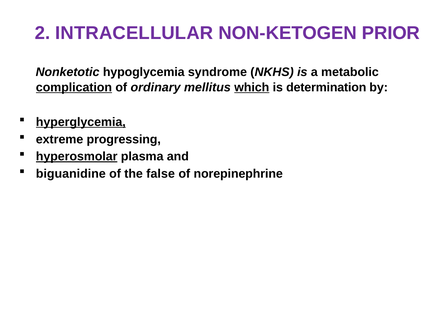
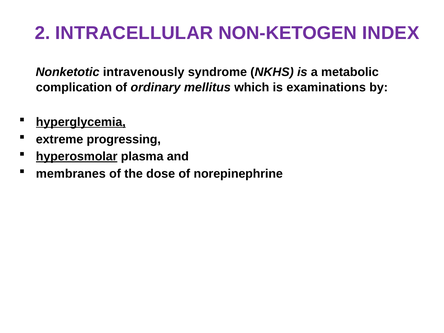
PRIOR: PRIOR -> INDEX (391, 33)
hypoglycemia: hypoglycemia -> intravenously (144, 72)
complication underline: present -> none (74, 87)
which underline: present -> none (252, 87)
determination: determination -> examinations (326, 87)
biguanidine: biguanidine -> membranes (71, 174)
false: false -> dose (161, 174)
